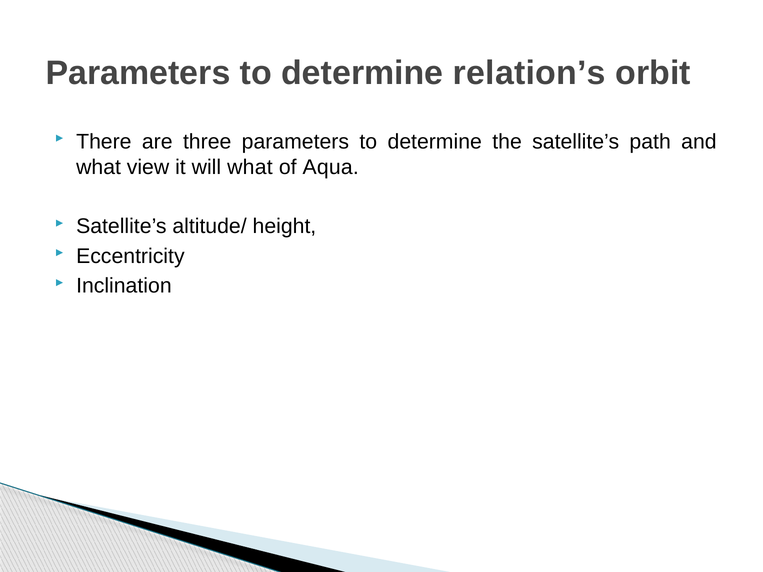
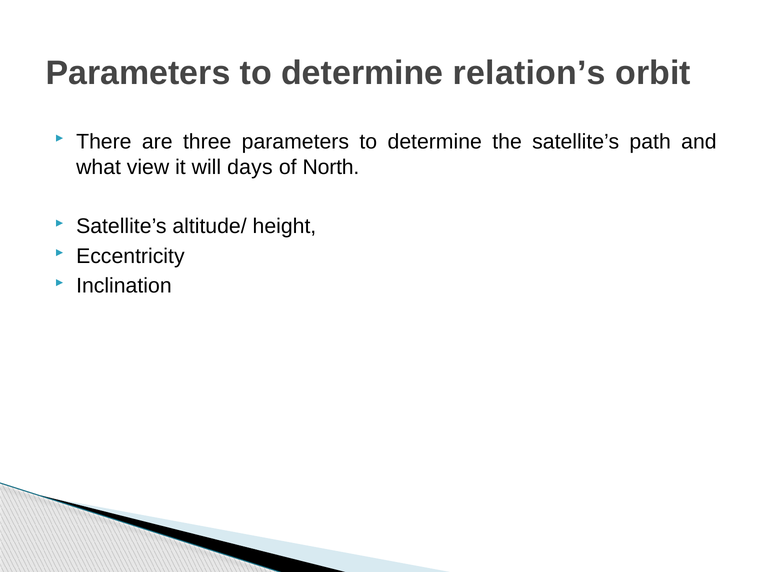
will what: what -> days (250, 167)
Aqua: Aqua -> North (331, 167)
